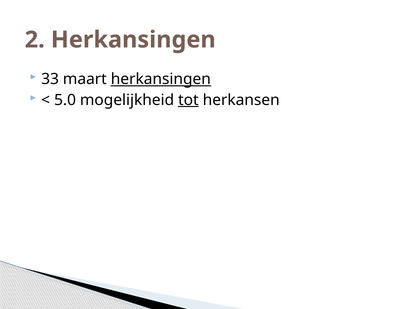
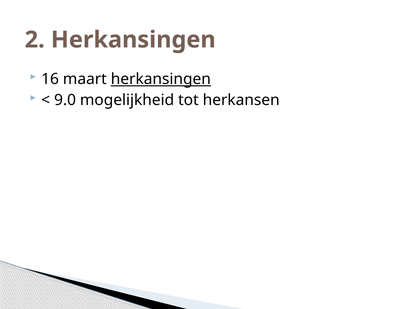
33: 33 -> 16 (50, 79)
5.0: 5.0 -> 9.0 (65, 100)
tot underline: present -> none (188, 100)
